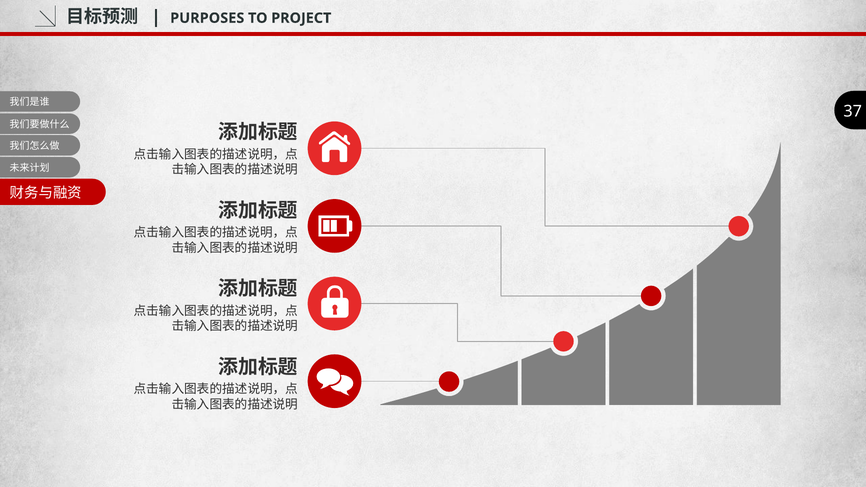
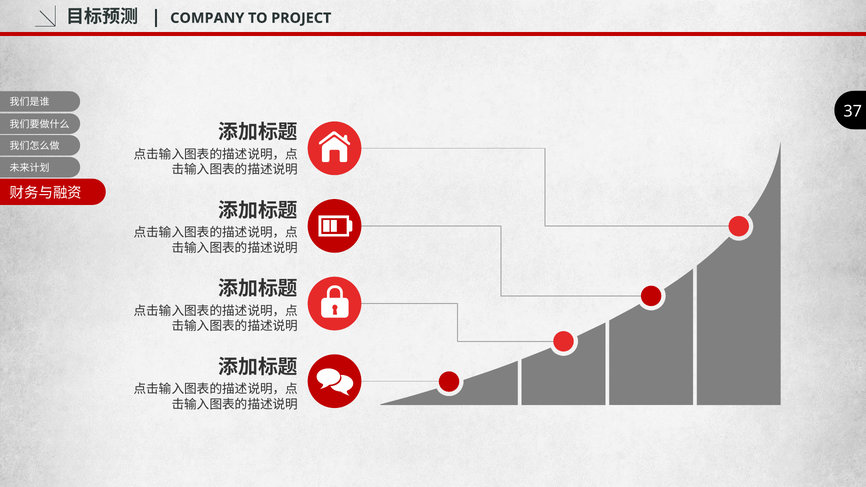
PURPOSES: PURPOSES -> COMPANY (207, 18)
